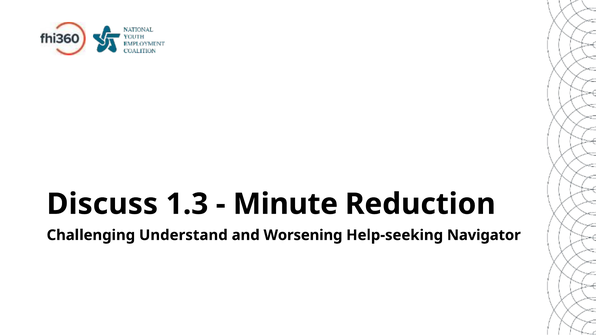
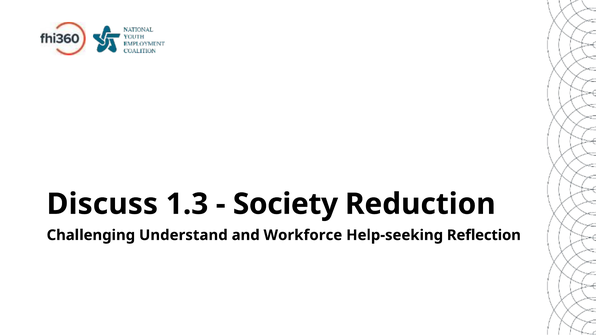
Minute: Minute -> Society (285, 204)
Worsening: Worsening -> Workforce (303, 235)
Navigator: Navigator -> Reflection (484, 235)
